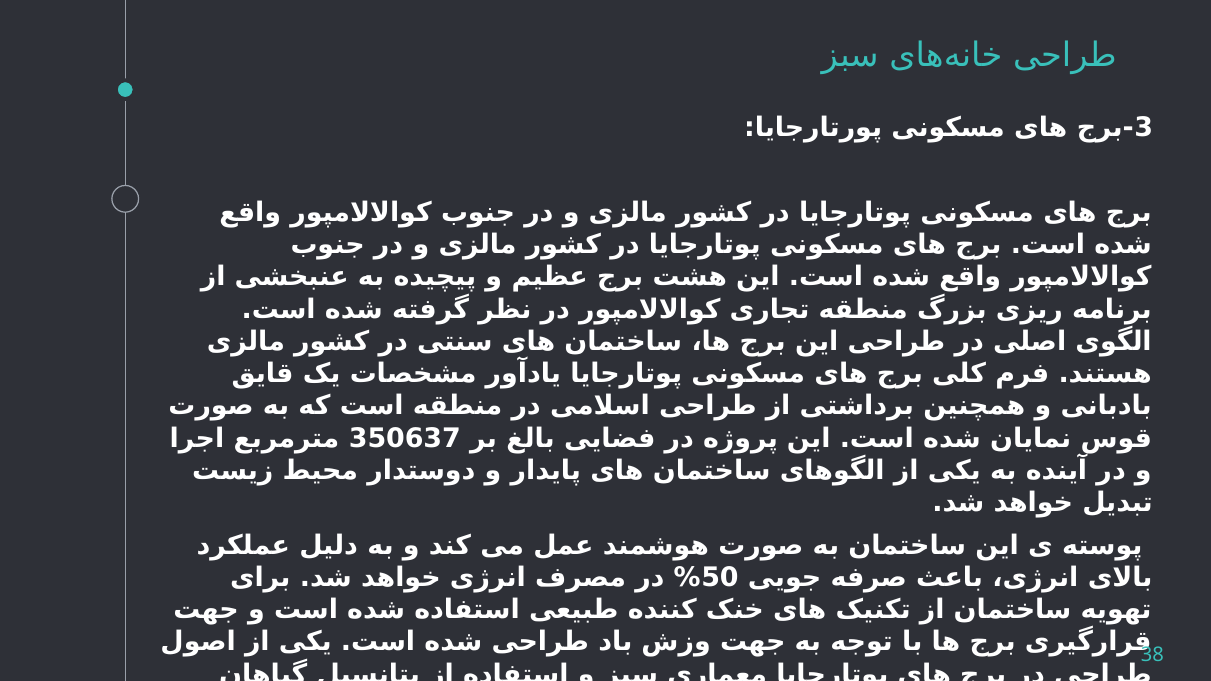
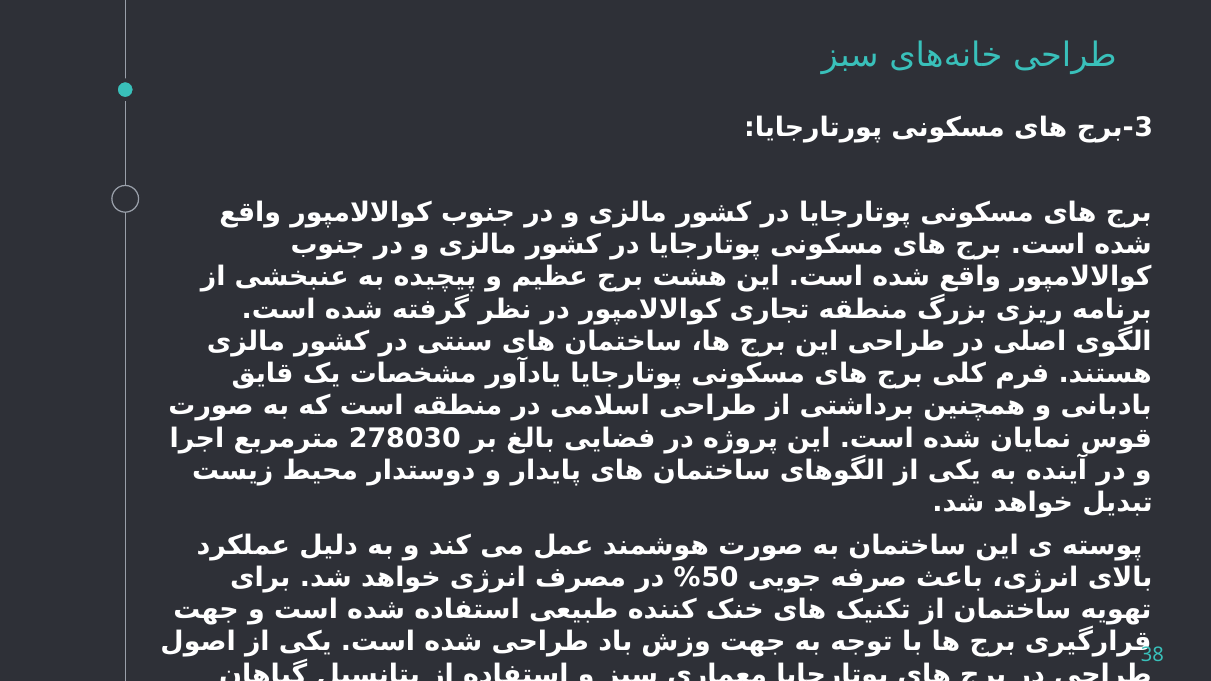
350637: 350637 -> 278030 (405, 438)
